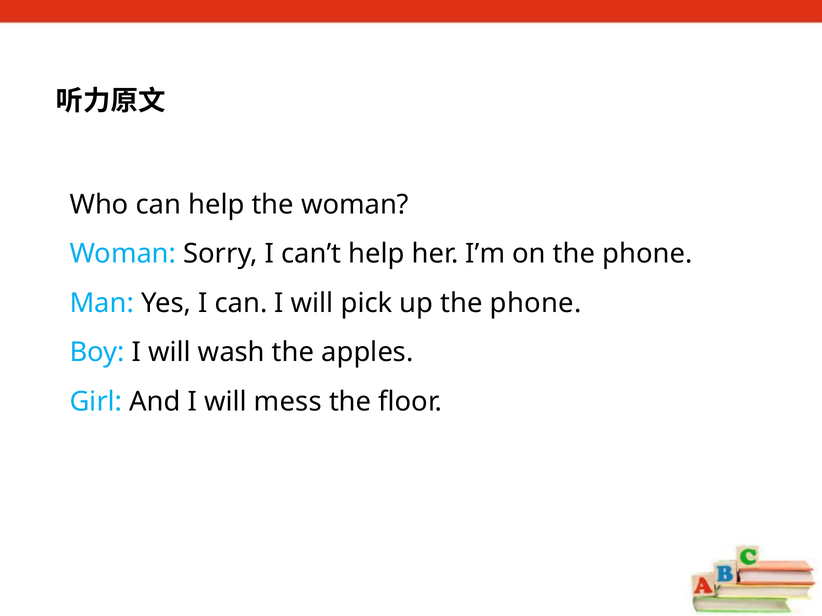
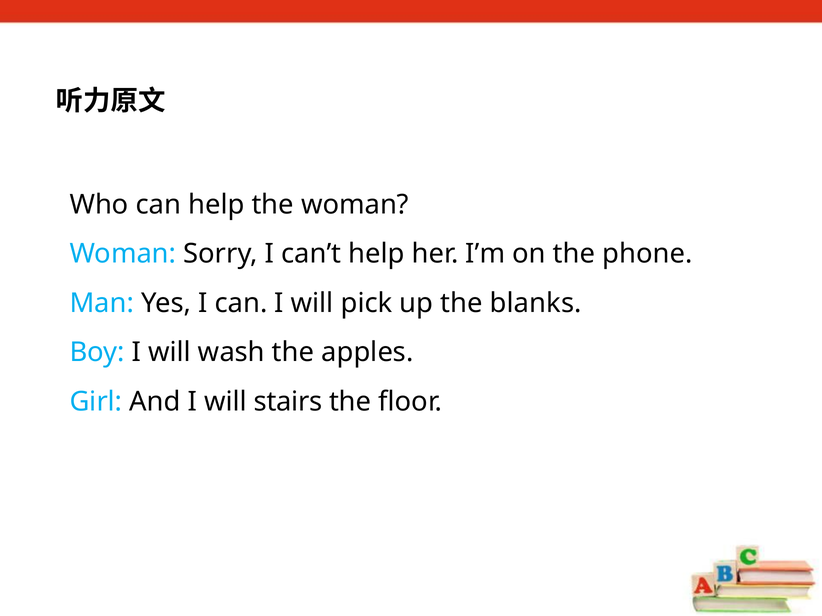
up the phone: phone -> blanks (536, 303)
mess: mess -> stairs (288, 402)
